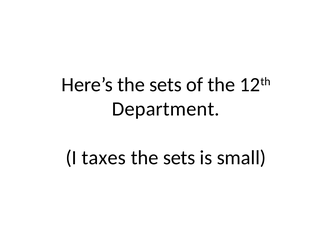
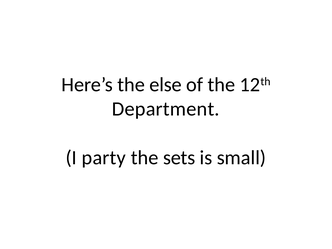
Here’s the sets: sets -> else (166, 85)
taxes: taxes -> party (104, 158)
